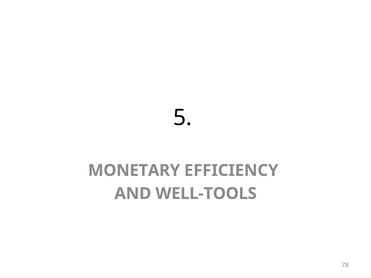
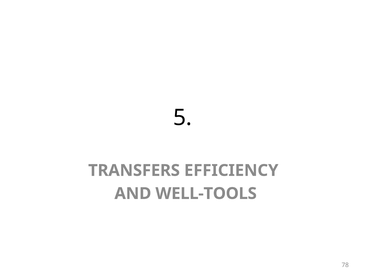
MONETARY: MONETARY -> TRANSFERS (134, 171)
